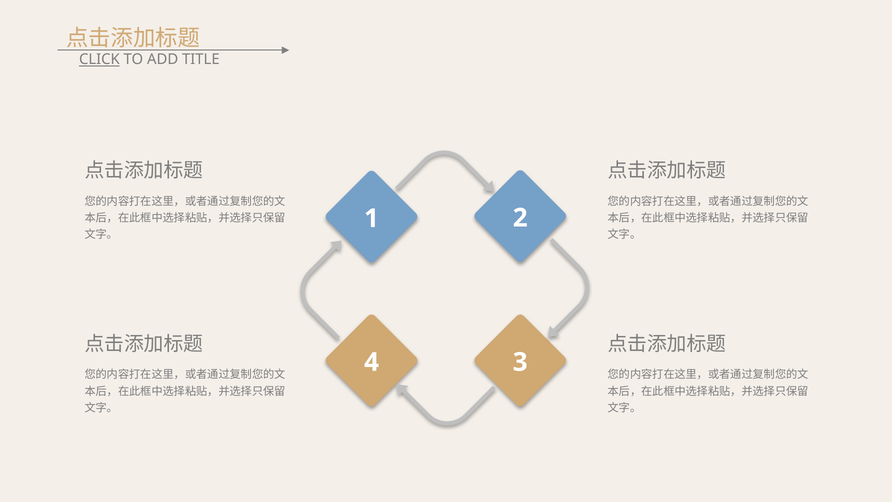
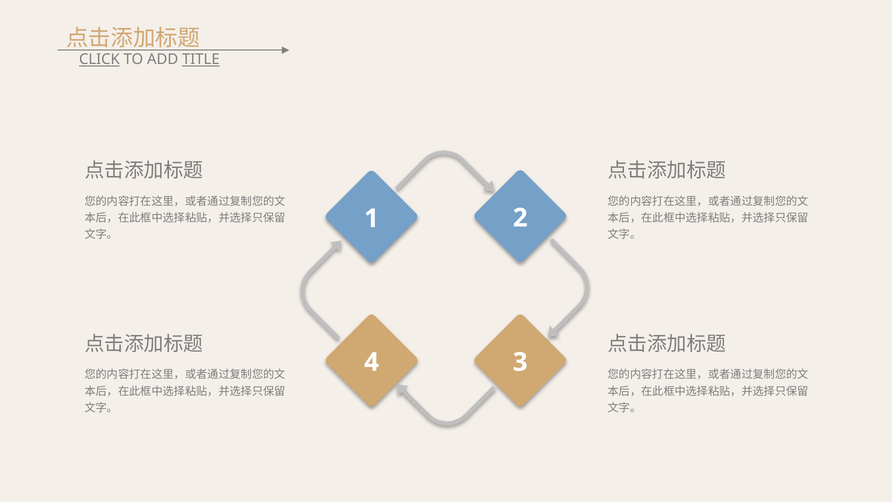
TITLE underline: none -> present (201, 60)
